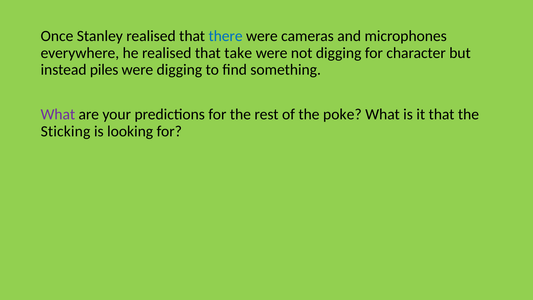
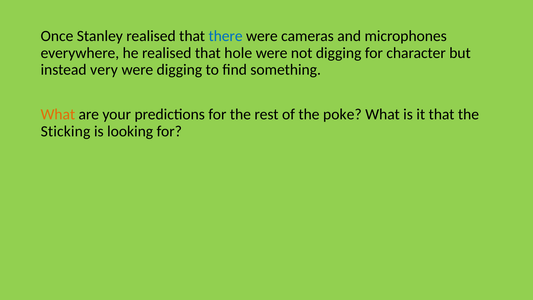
take: take -> hole (238, 53)
piles: piles -> very (104, 70)
What colour: purple -> orange (58, 114)
